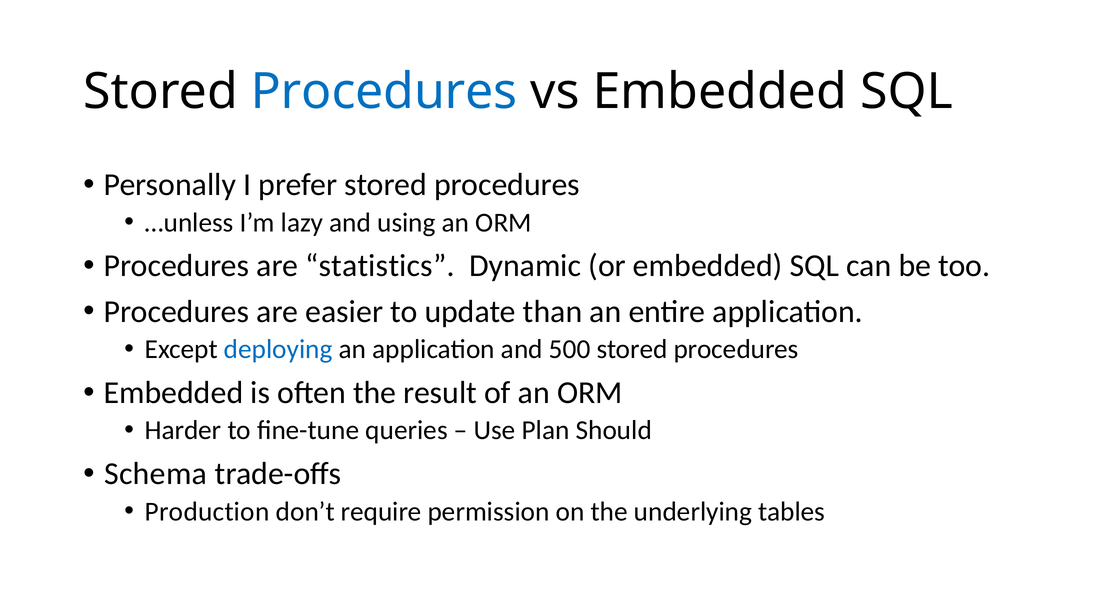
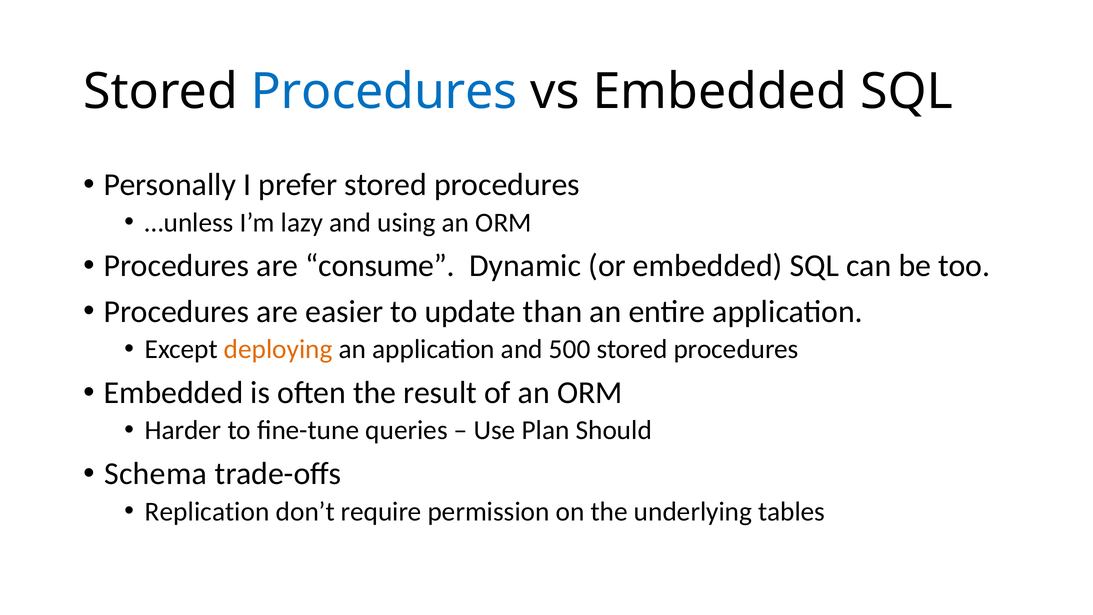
statistics: statistics -> consume (380, 266)
deploying colour: blue -> orange (278, 349)
Production: Production -> Replication (207, 511)
